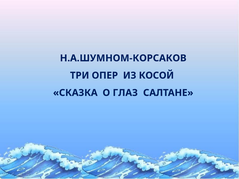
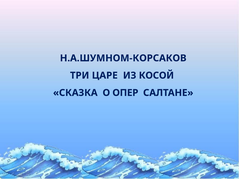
ОПЕР: ОПЕР -> ЦАРЕ (105, 76)
ГЛАЗ: ГЛАЗ -> ОПЕР (125, 93)
